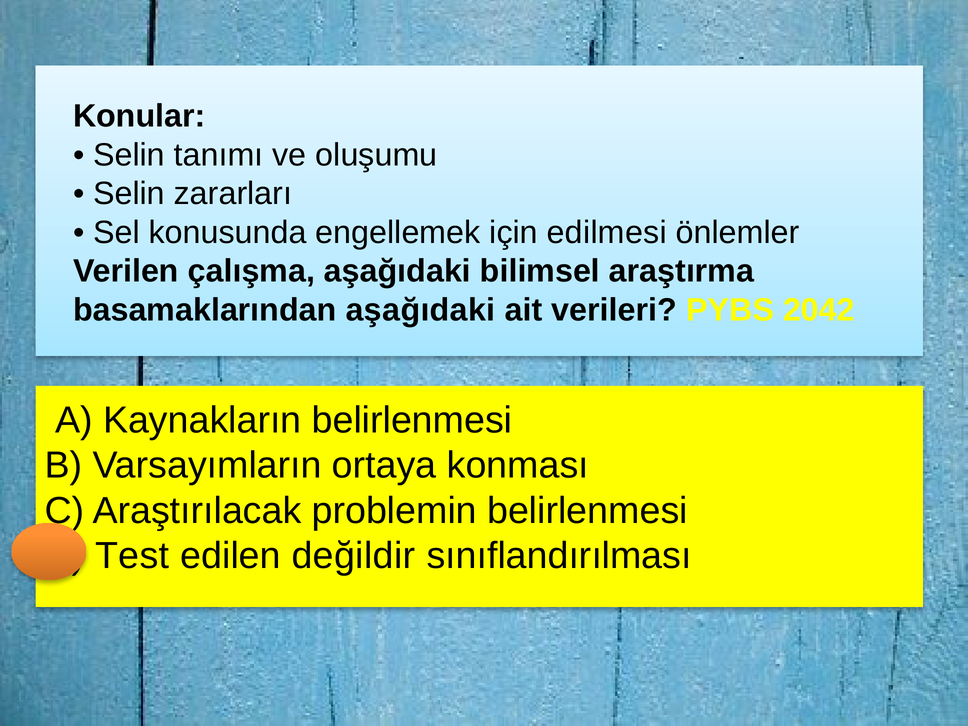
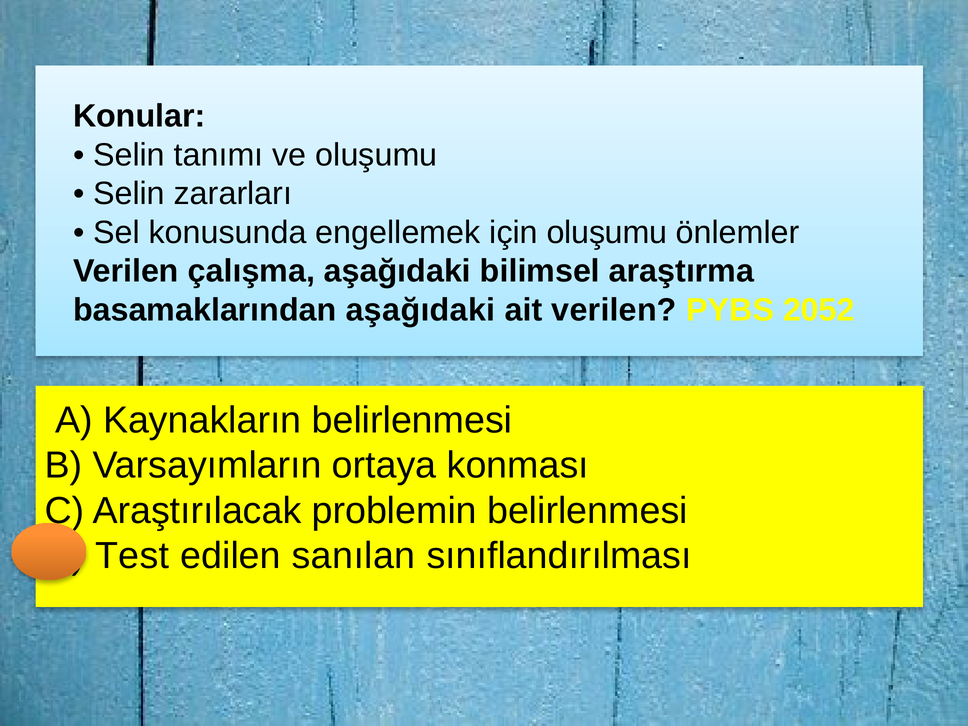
için edilmesi: edilmesi -> oluşumu (607, 232)
ait verileri: verileri -> verilen (614, 310)
2042: 2042 -> 2052 (819, 310)
değildir: değildir -> sanılan (354, 556)
